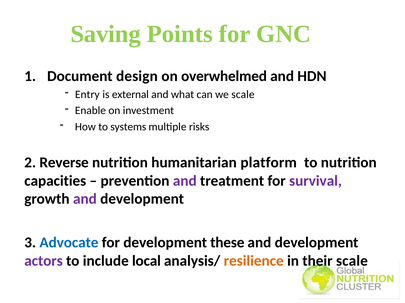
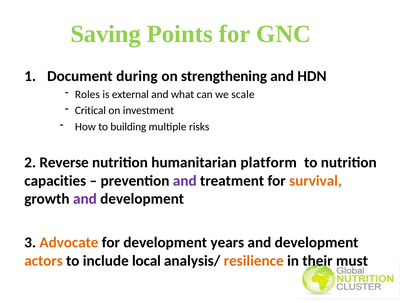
design: design -> during (137, 76)
overwhelmed: overwhelmed -> strengthening (224, 76)
Entry: Entry -> Roles (87, 95)
Enable: Enable -> Critical (90, 111)
systems: systems -> building (128, 127)
survival colour: purple -> orange (315, 181)
Advocate colour: blue -> orange (69, 243)
these: these -> years (227, 243)
actors colour: purple -> orange (44, 261)
their scale: scale -> must (352, 261)
